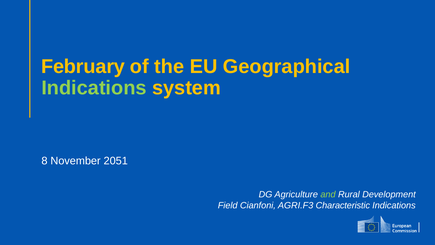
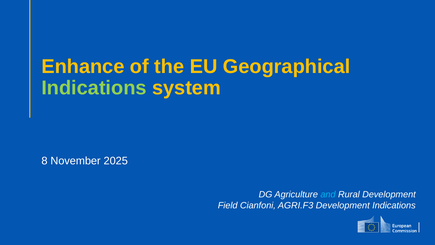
February: February -> Enhance (83, 66)
2051: 2051 -> 2025 (116, 161)
and colour: light green -> light blue (328, 194)
AGRI.F3 Characteristic: Characteristic -> Development (343, 205)
